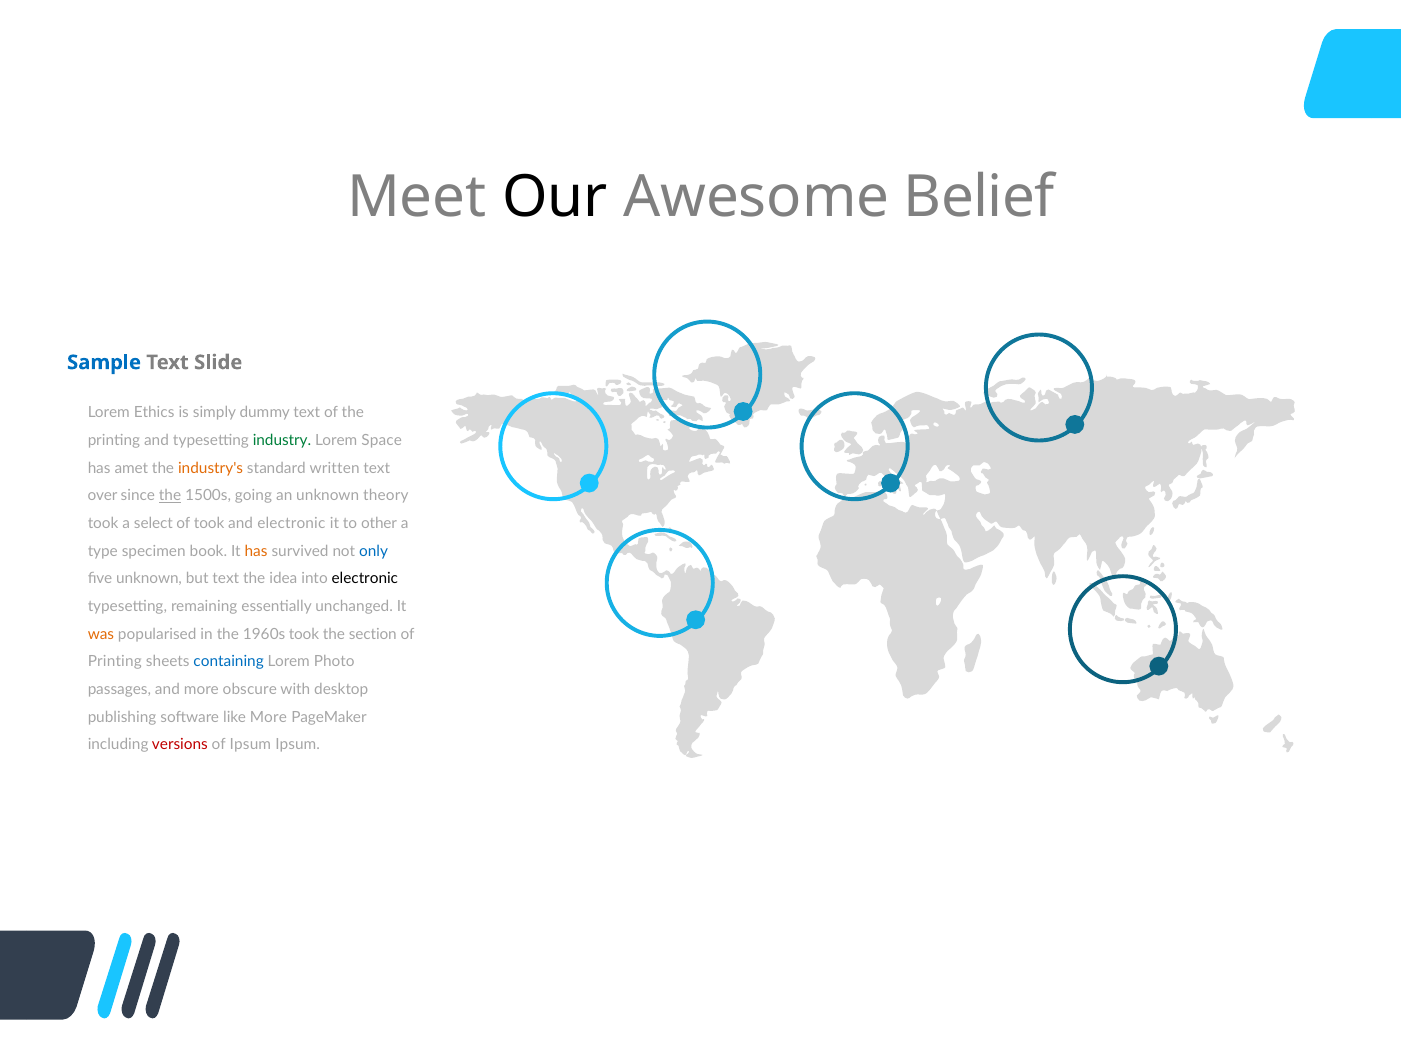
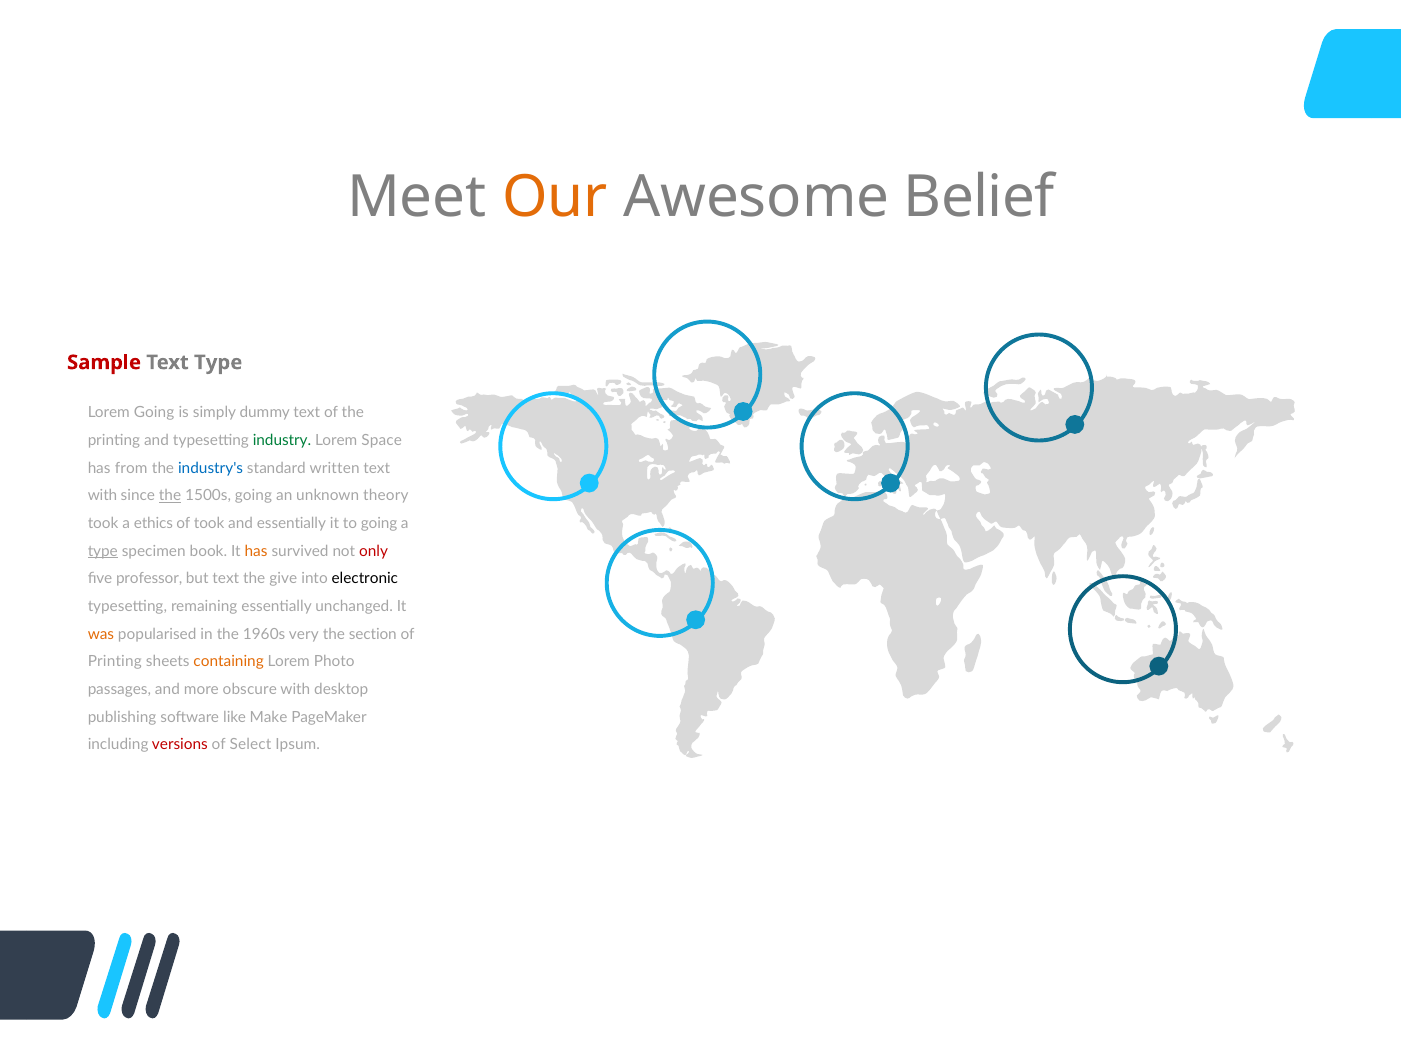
Our colour: black -> orange (555, 197)
Sample colour: blue -> red (104, 363)
Text Slide: Slide -> Type (218, 363)
Lorem Ethics: Ethics -> Going (154, 413)
amet: amet -> from (131, 468)
industry's colour: orange -> blue (211, 468)
over: over -> with (103, 496)
select: select -> ethics (153, 524)
and electronic: electronic -> essentially (291, 524)
to other: other -> going (379, 524)
type underline: none -> present (103, 551)
only colour: blue -> red (374, 551)
five unknown: unknown -> professor (149, 579)
idea: idea -> give (283, 579)
1960s took: took -> very (304, 634)
containing colour: blue -> orange (229, 662)
like More: More -> Make (268, 718)
of Ipsum: Ipsum -> Select (250, 745)
